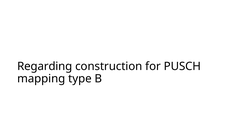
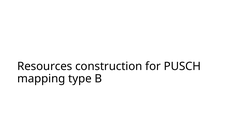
Regarding: Regarding -> Resources (45, 66)
